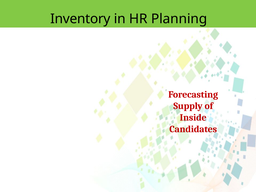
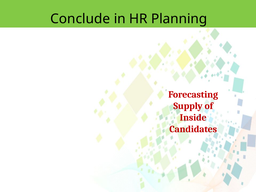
Inventory: Inventory -> Conclude (80, 19)
